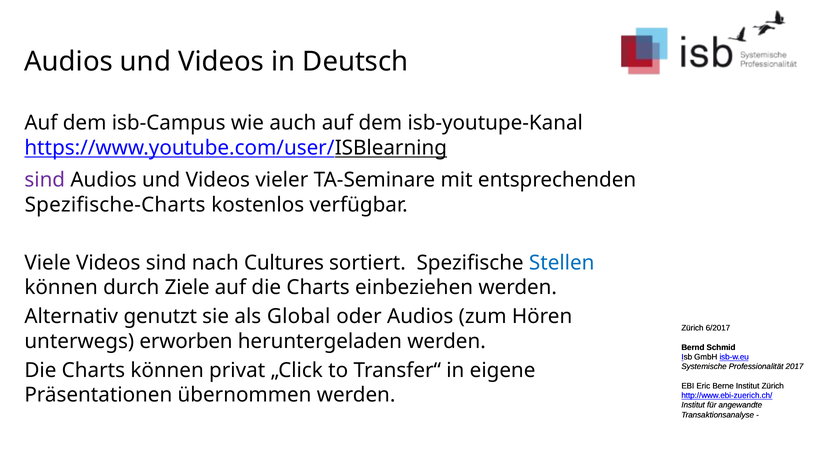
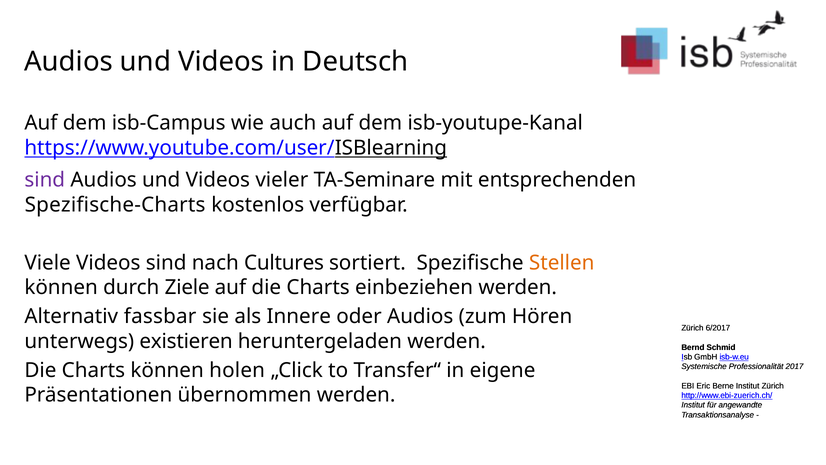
Stellen colour: blue -> orange (562, 263)
genutzt: genutzt -> fassbar (160, 316)
Global: Global -> Innere (299, 316)
erworben: erworben -> existieren (186, 341)
privat: privat -> holen (237, 370)
